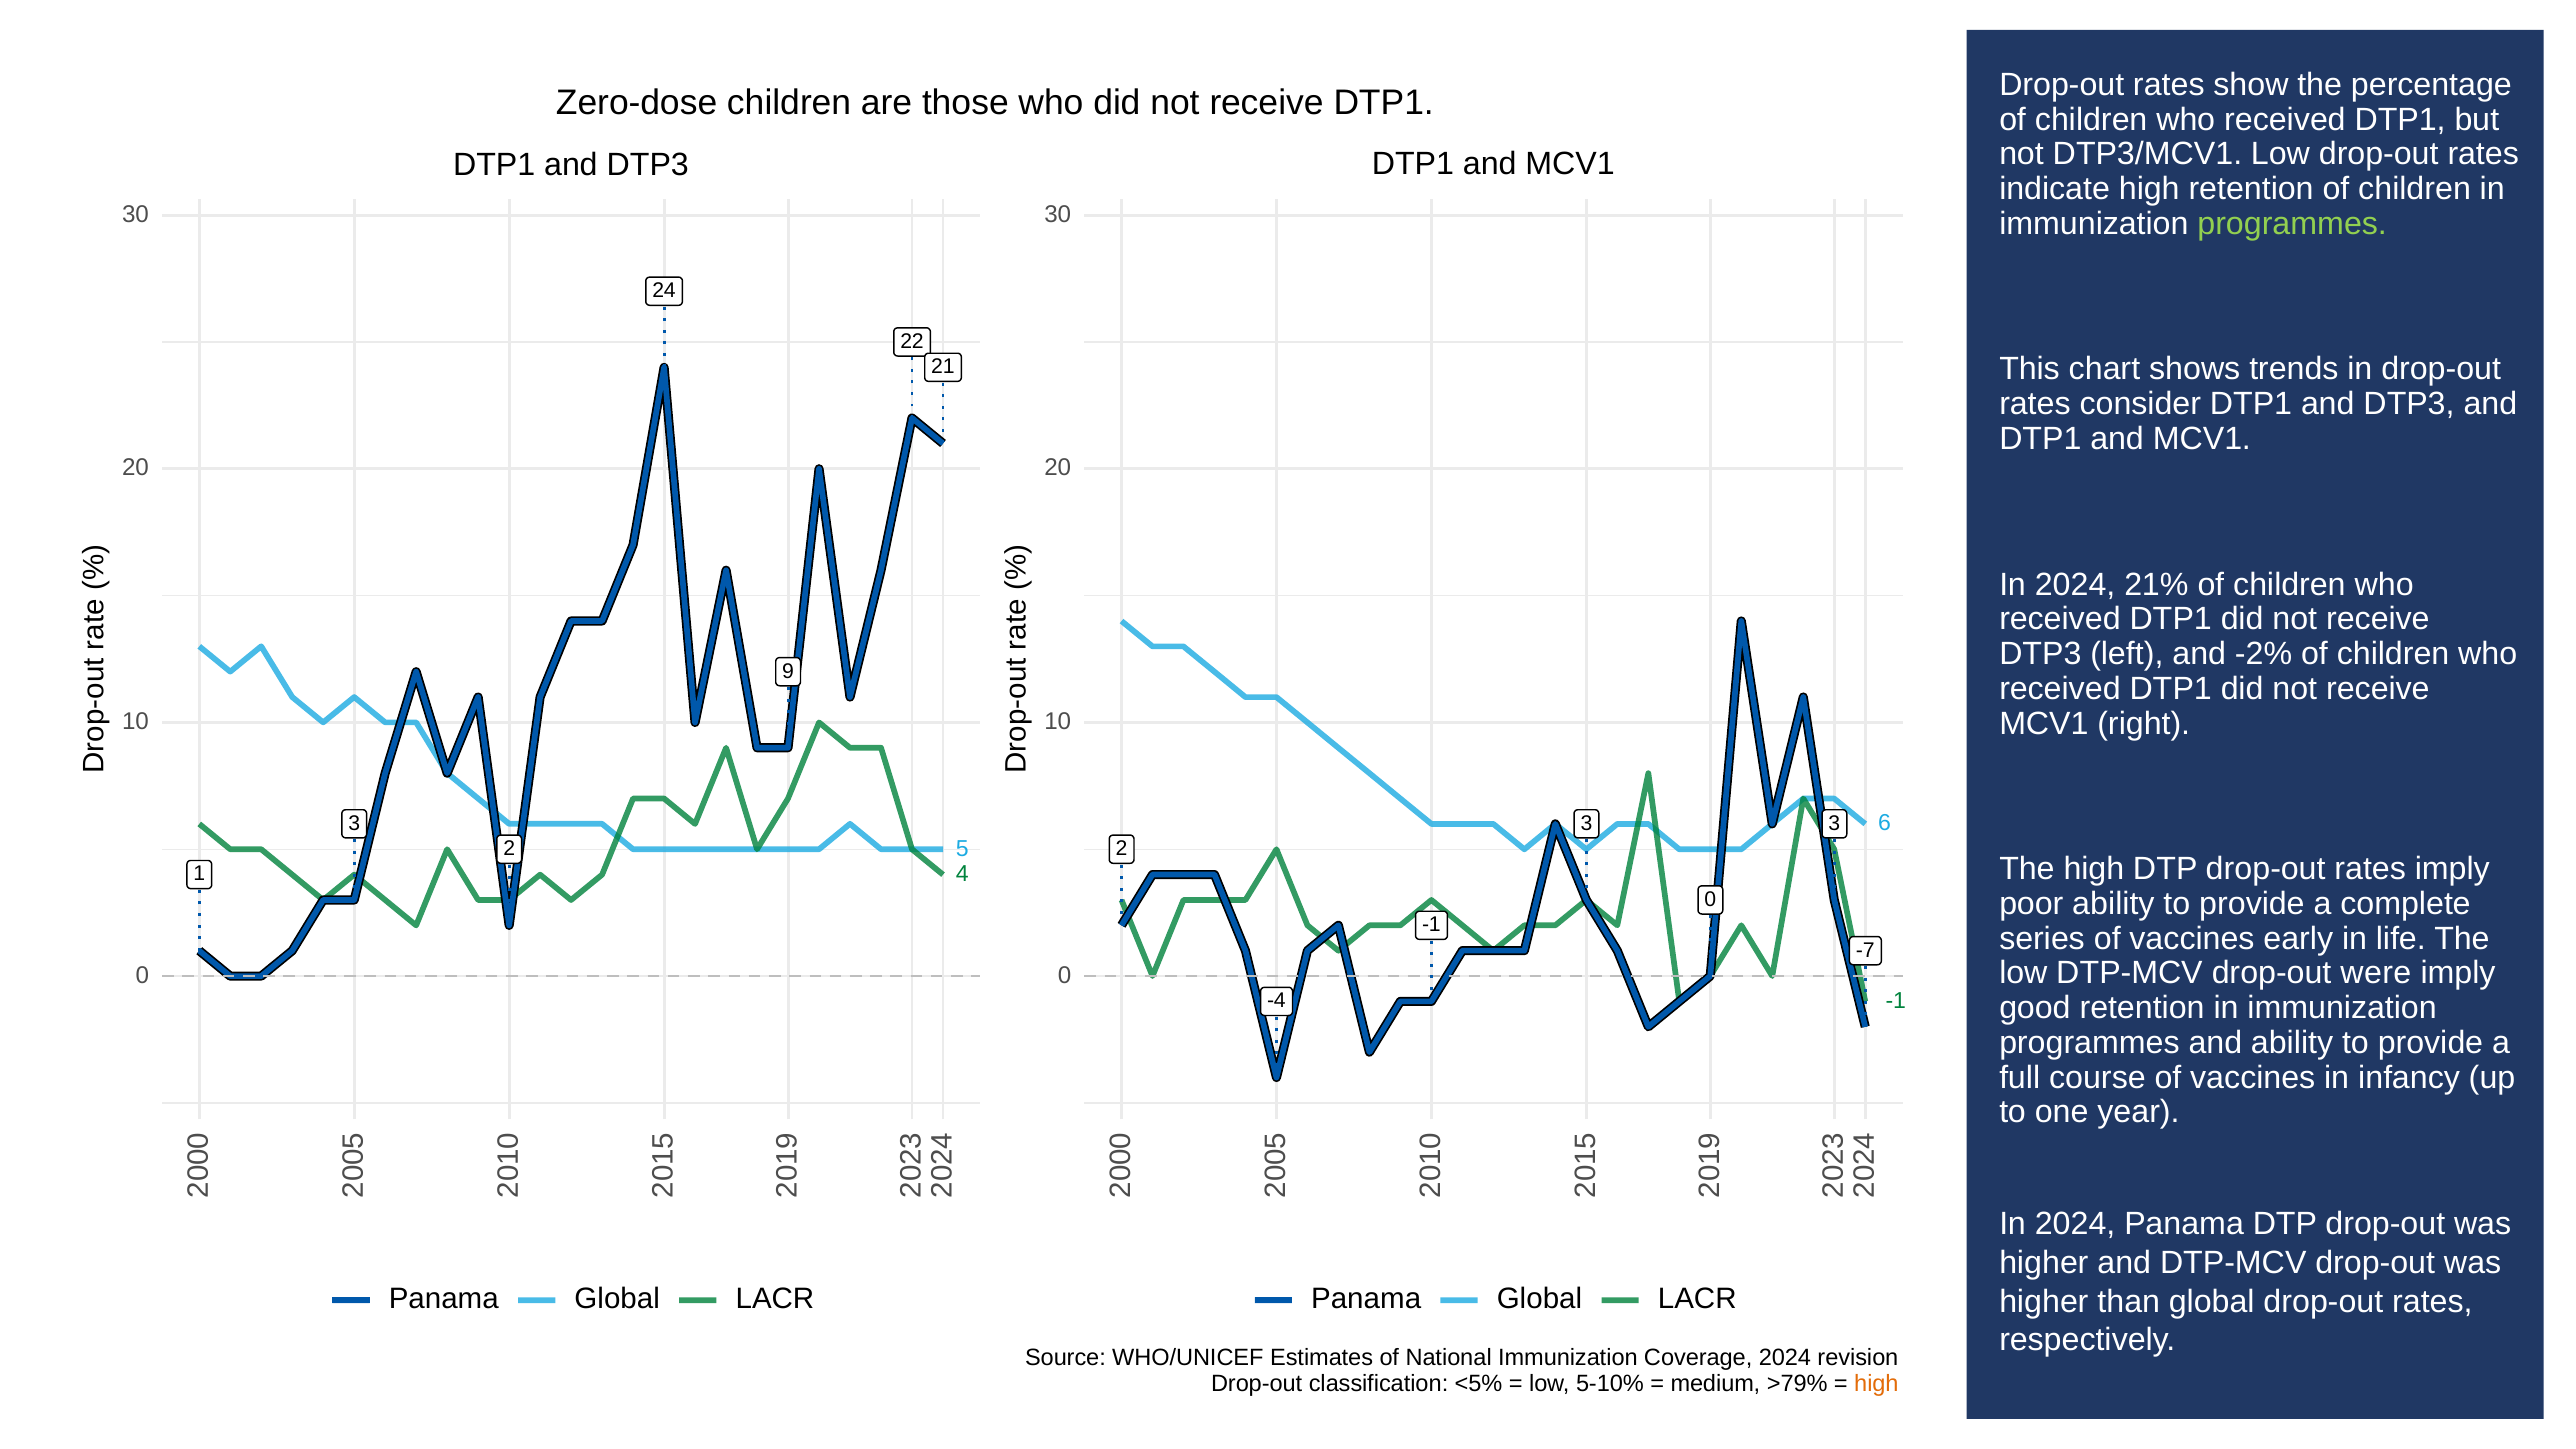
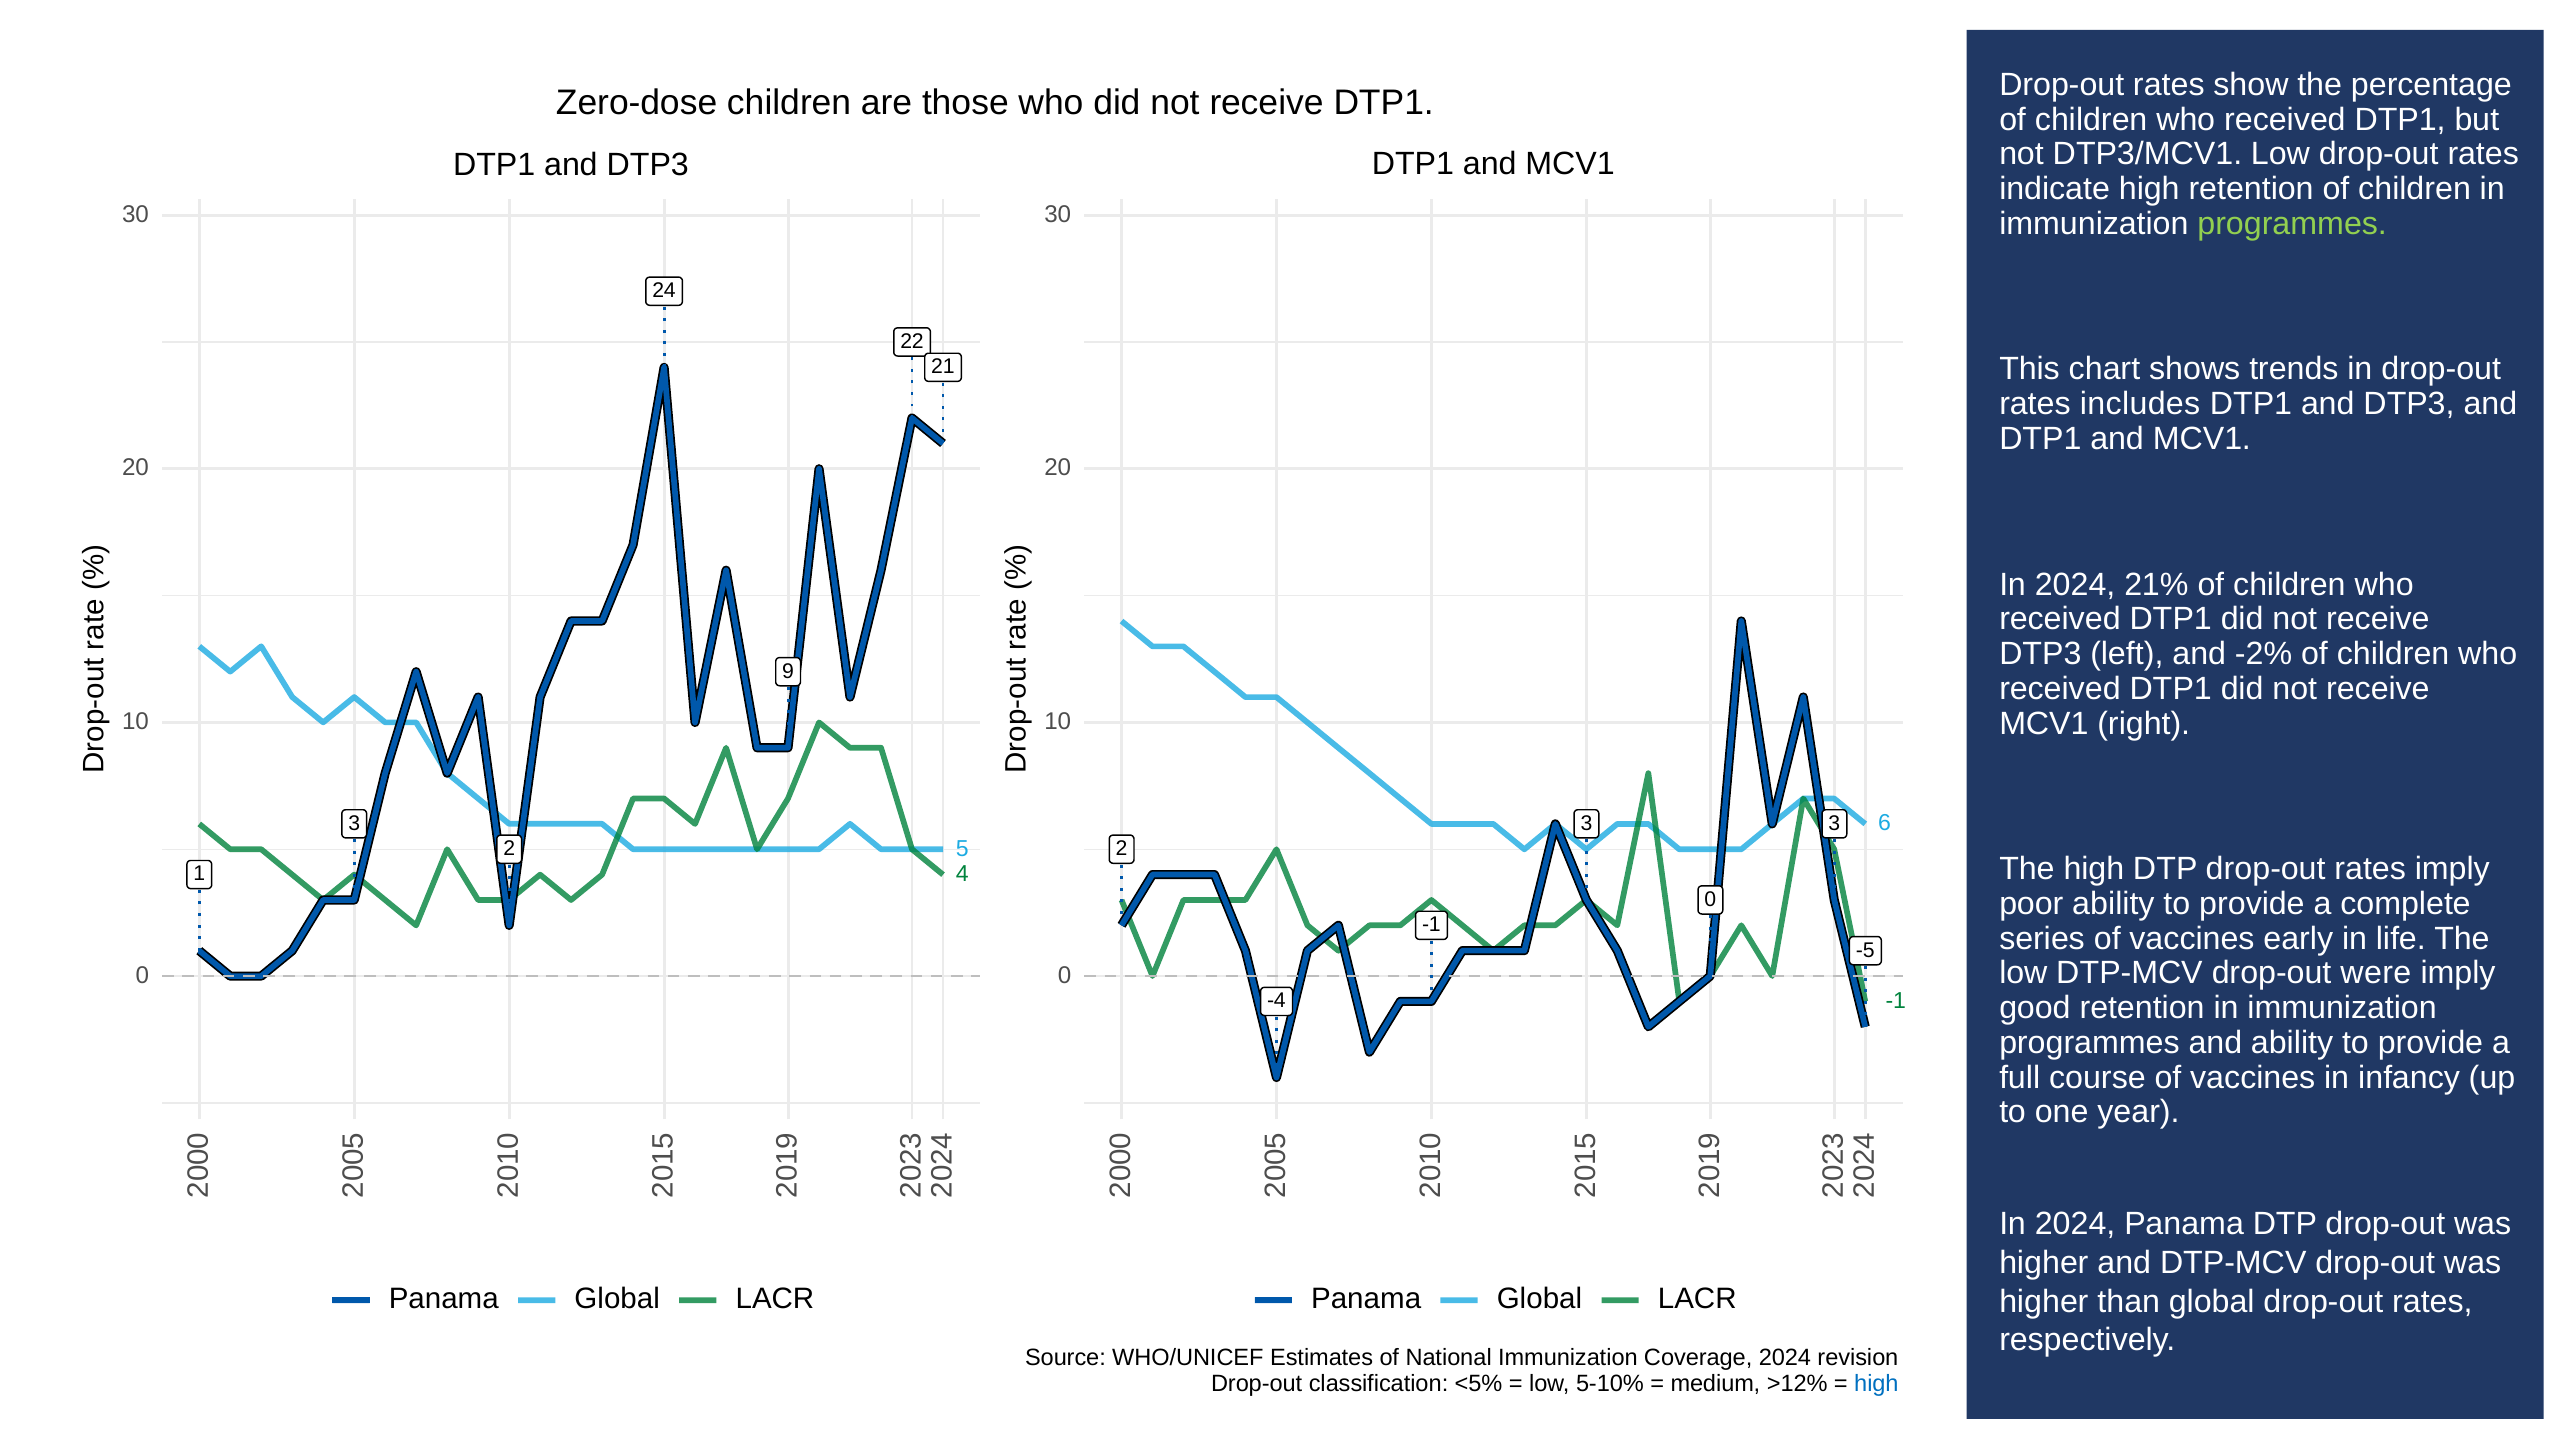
consider: consider -> includes (2140, 404)
-7: -7 -> -5 (1865, 950)
>79%: >79% -> >12% (1797, 1383)
high colour: orange -> blue (1876, 1383)
